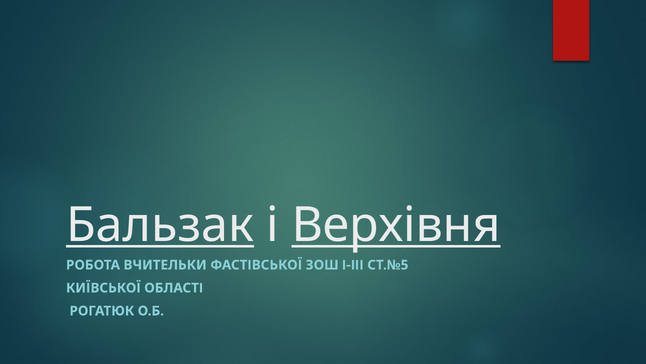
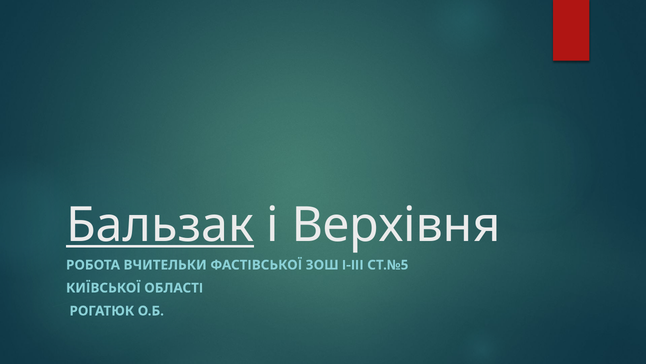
Верхівня underline: present -> none (396, 225)
